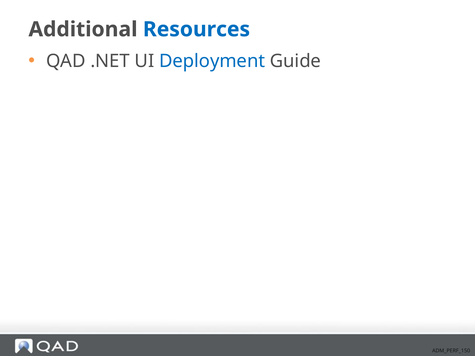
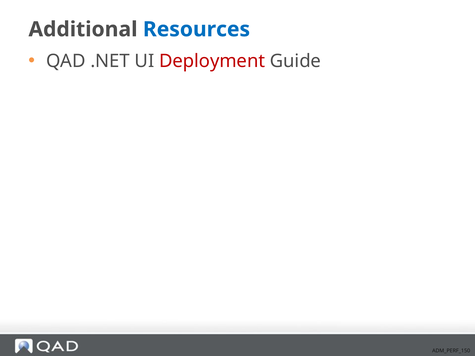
Deployment colour: blue -> red (212, 61)
